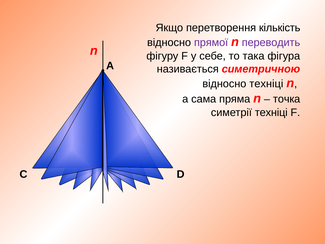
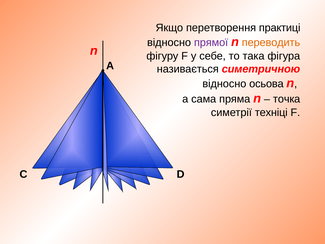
кількість: кількість -> практиці (280, 28)
переводить colour: purple -> orange (271, 43)
відносно техніці: техніці -> осьова (266, 84)
